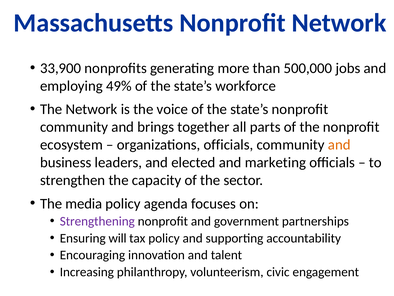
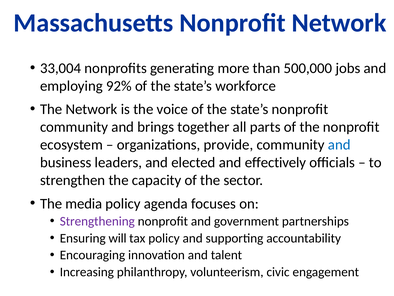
33,900: 33,900 -> 33,004 (61, 68)
49%: 49% -> 92% (119, 86)
organizations officials: officials -> provide (228, 145)
and colour: orange -> blue (339, 145)
marketing: marketing -> effectively (276, 162)
